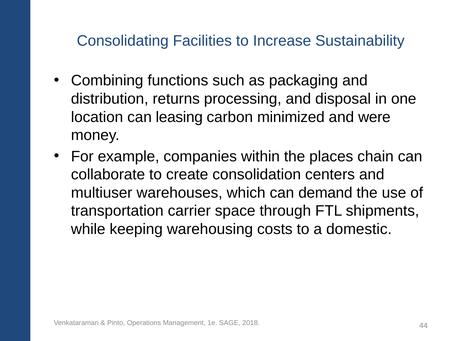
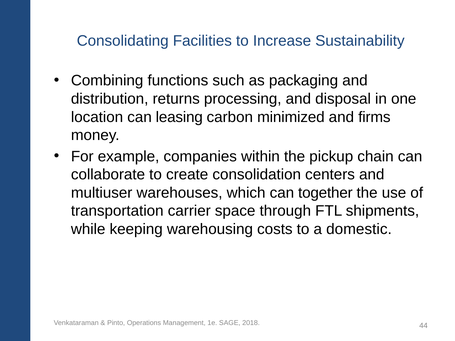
were: were -> firms (374, 117)
places: places -> pickup (331, 157)
demand: demand -> together (325, 193)
